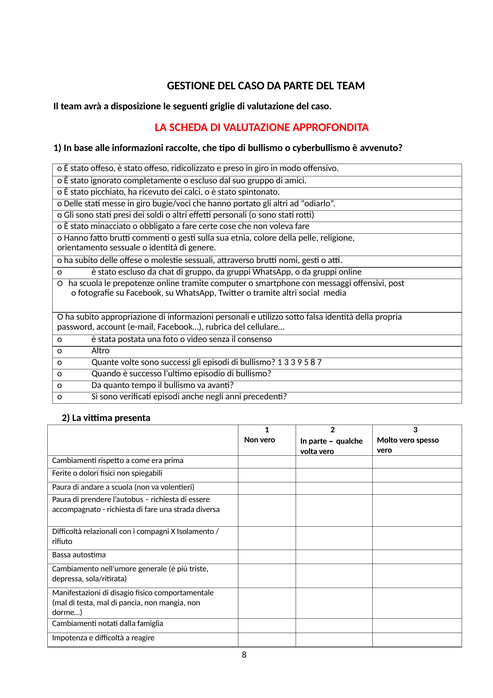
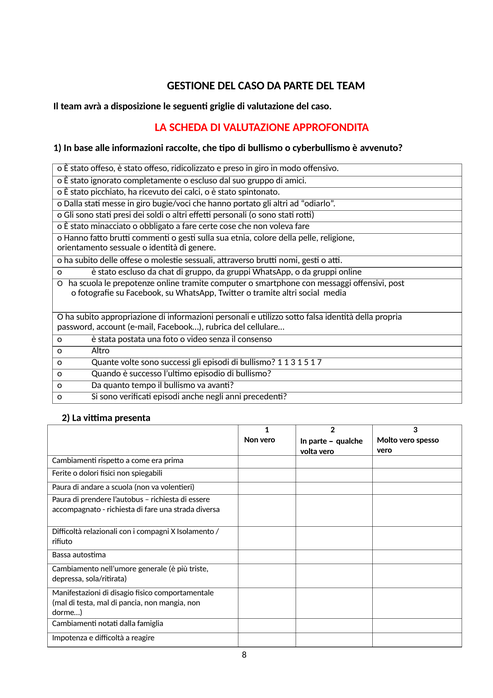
o Delle: Delle -> Dalla (73, 203)
1 3: 3 -> 1 (286, 362)
3 9: 9 -> 1 (300, 362)
5 8: 8 -> 1 (313, 362)
